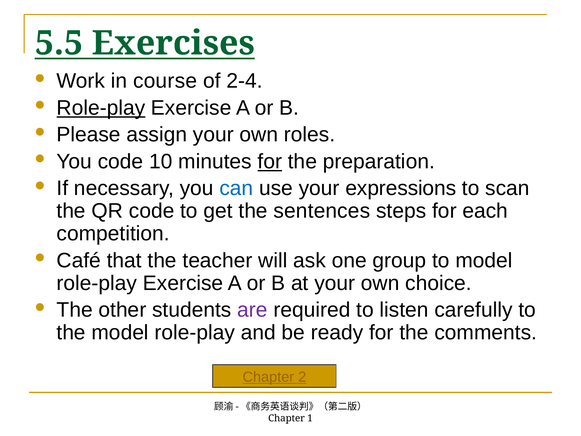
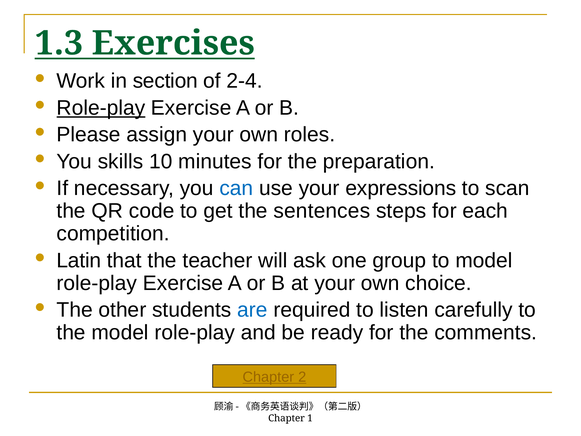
5.5: 5.5 -> 1.3 (59, 43)
course: course -> section (165, 81)
You code: code -> skills (120, 161)
for underline: present -> none (270, 161)
Café: Café -> Latin (79, 260)
are colour: purple -> blue (252, 310)
